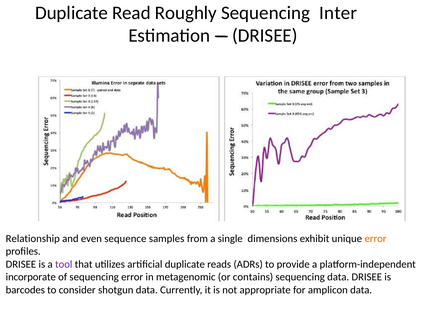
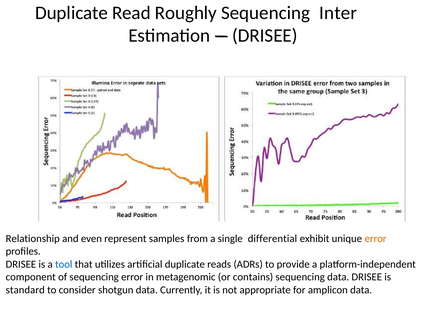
sequence: sequence -> represent (125, 239)
dimensions: dimensions -> differential (272, 239)
tool colour: purple -> blue (64, 264)
incorporate: incorporate -> component (31, 277)
barcodes: barcodes -> standard (25, 290)
